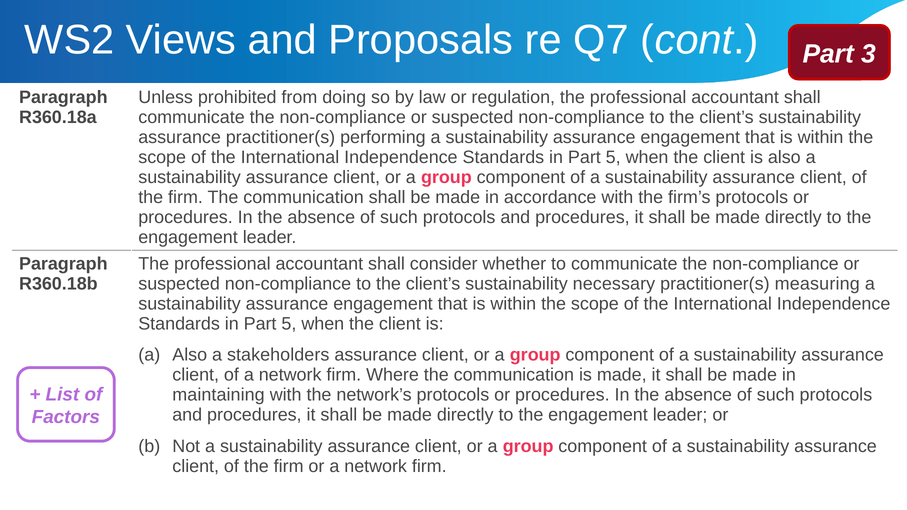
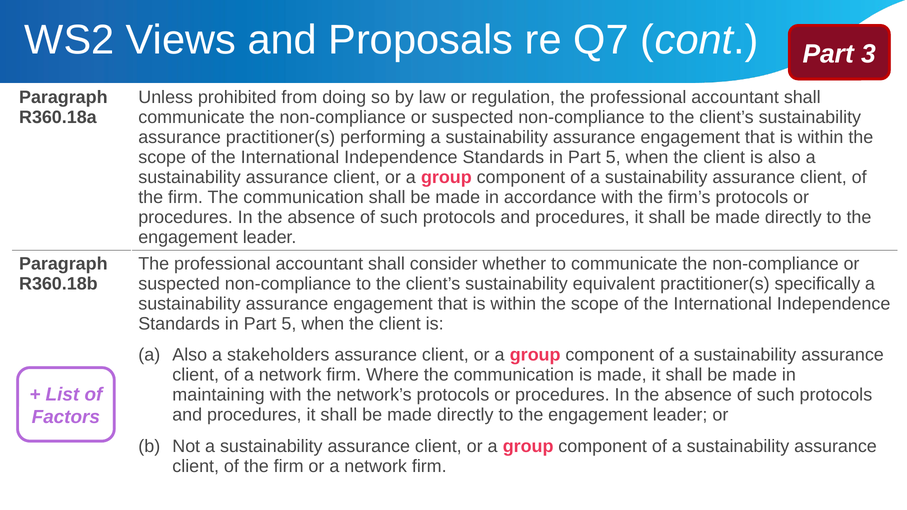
necessary: necessary -> equivalent (614, 284)
measuring: measuring -> specifically (817, 284)
